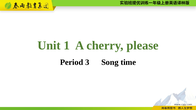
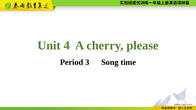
1: 1 -> 4 (67, 46)
